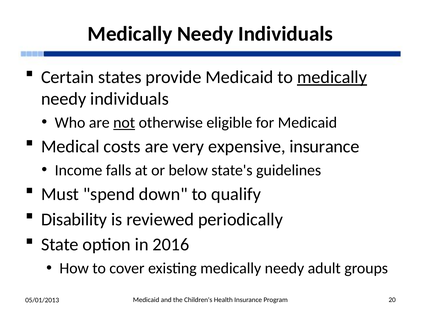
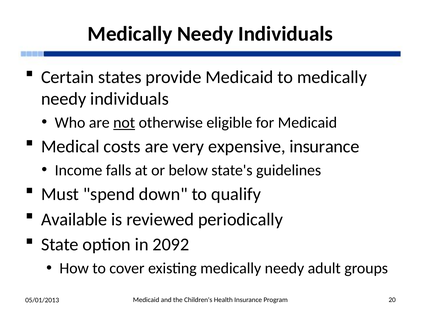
medically underline: present -> none (332, 77)
Disability: Disability -> Available (74, 220)
2016: 2016 -> 2092 (171, 245)
